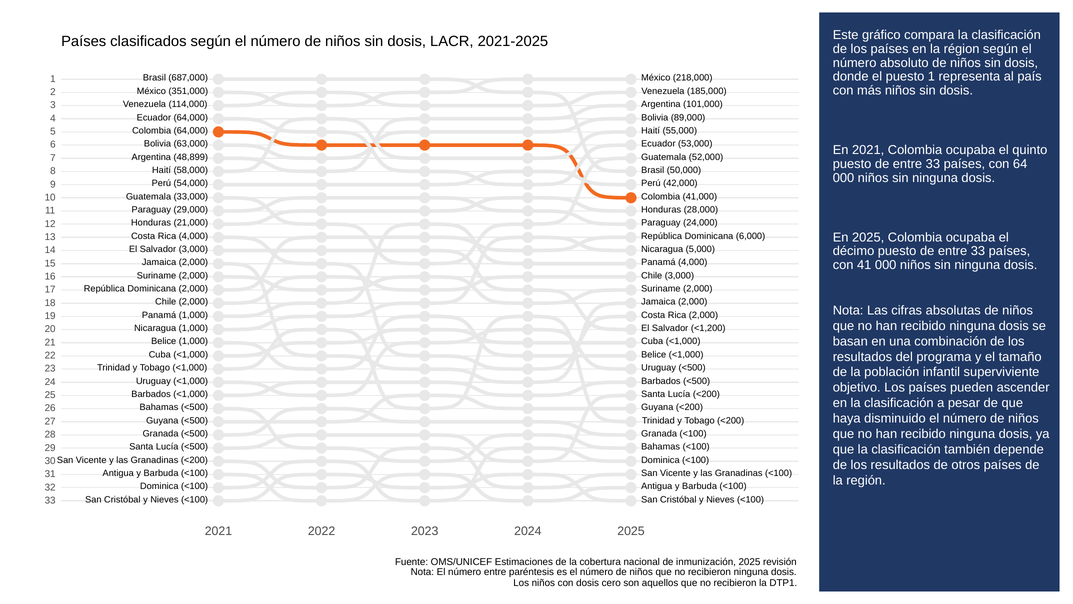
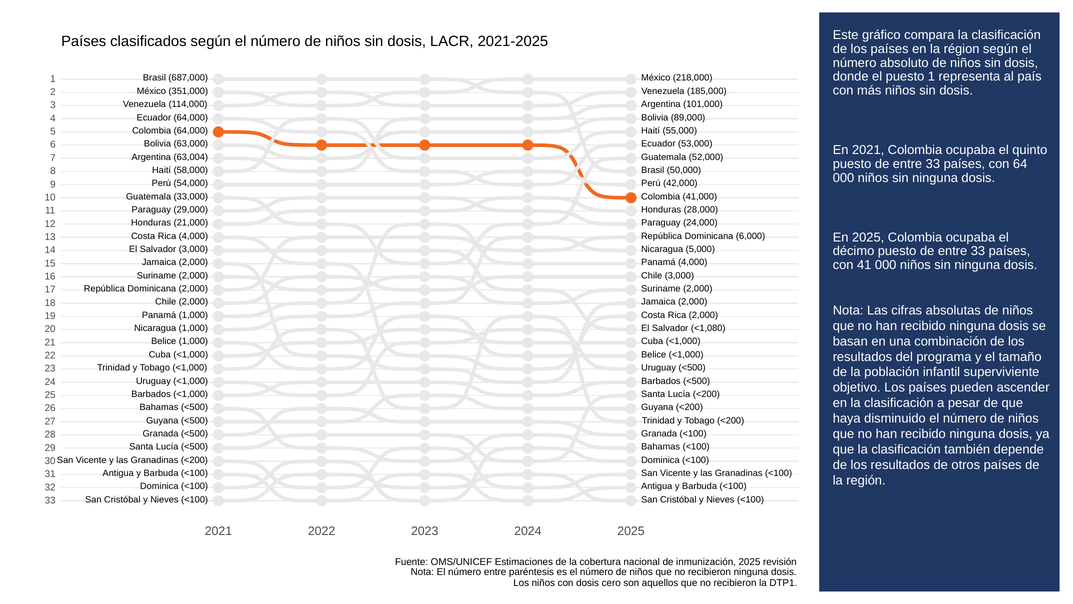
48,899: 48,899 -> 63,004 (191, 157)
<1,200: <1,200 -> <1,080 (708, 328)
